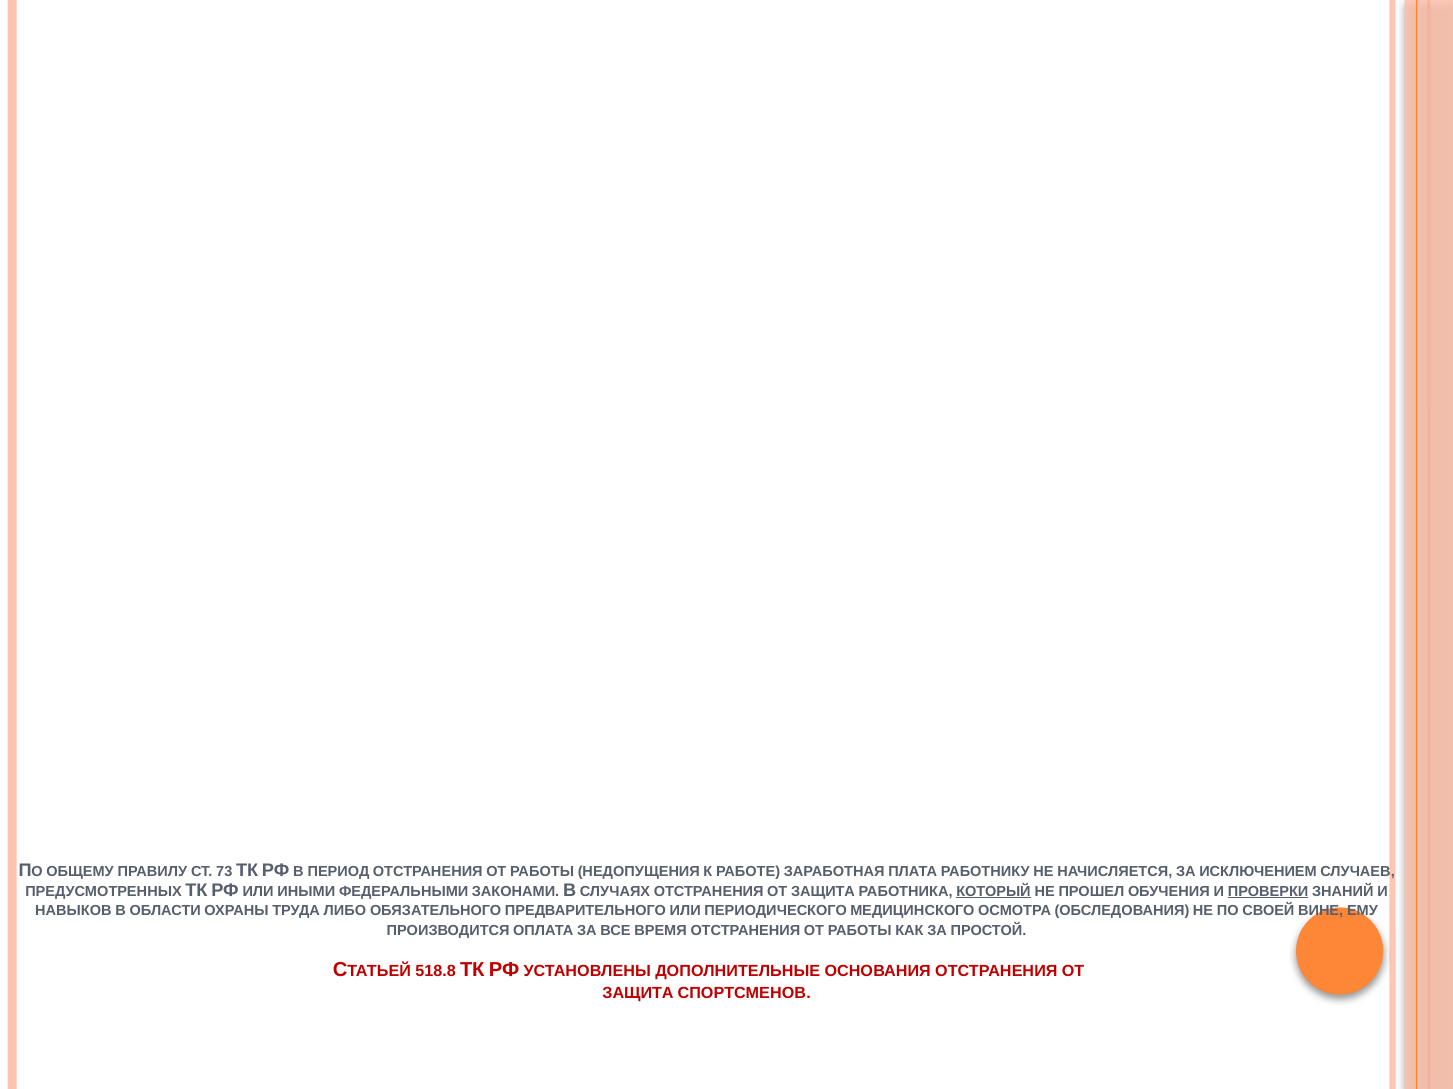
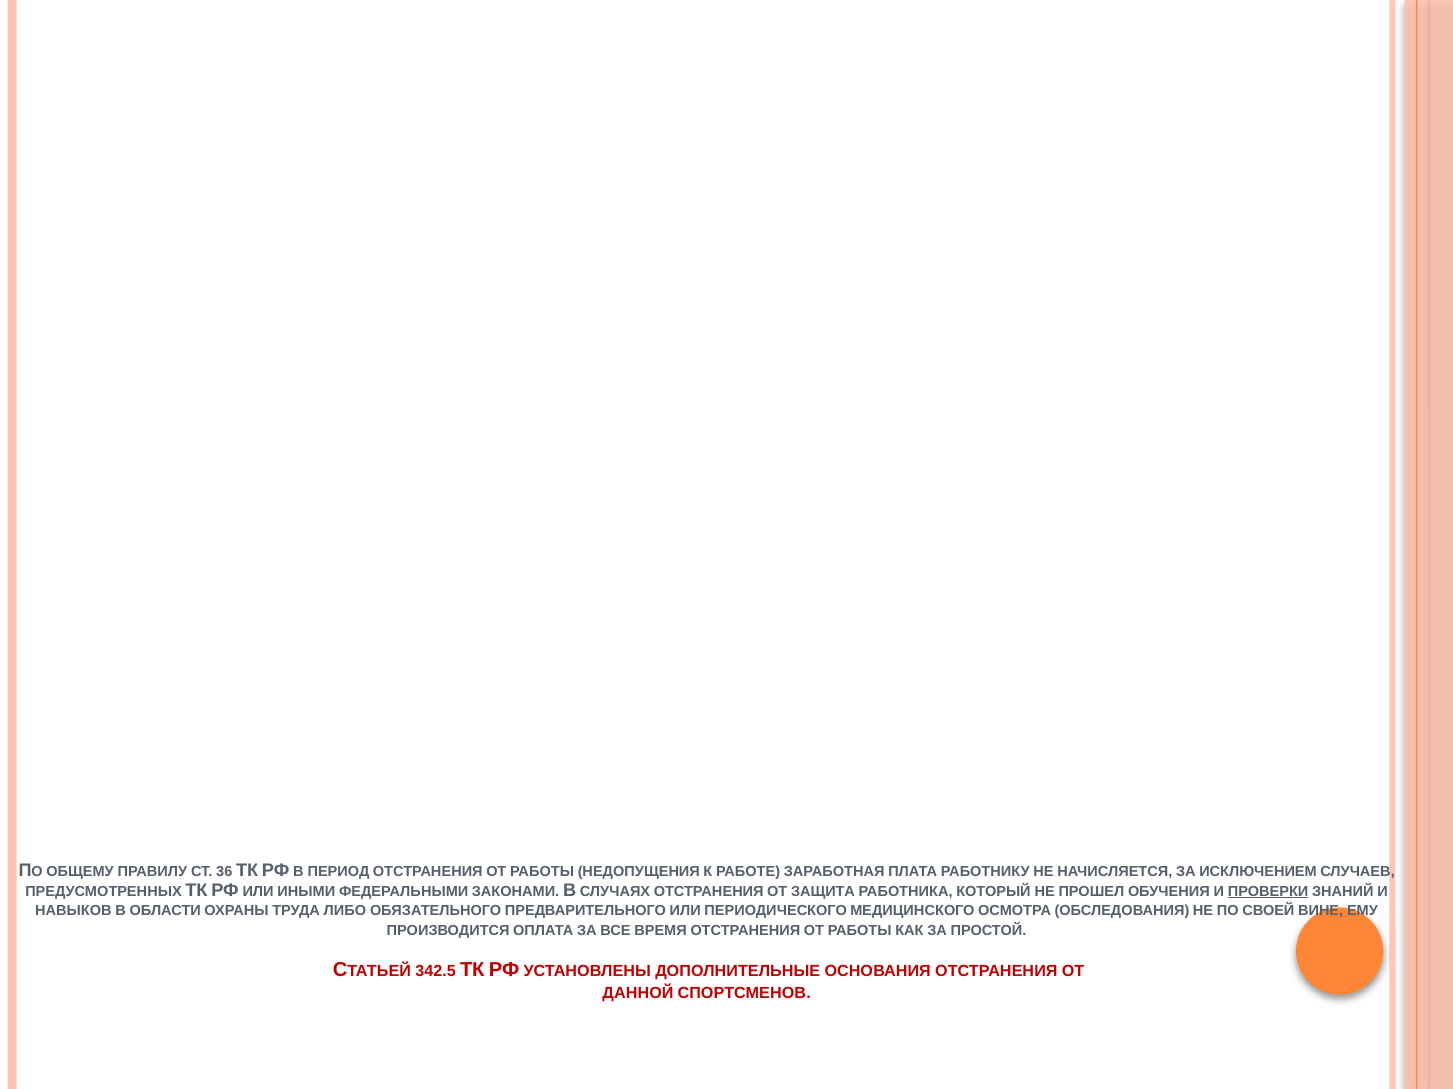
73: 73 -> 36 (224, 872)
КОТОРЫЙ underline: present -> none (993, 892)
518.8: 518.8 -> 342.5 (436, 972)
ЗАЩИТА: ЗАЩИТА -> ДАННОЙ (638, 994)
